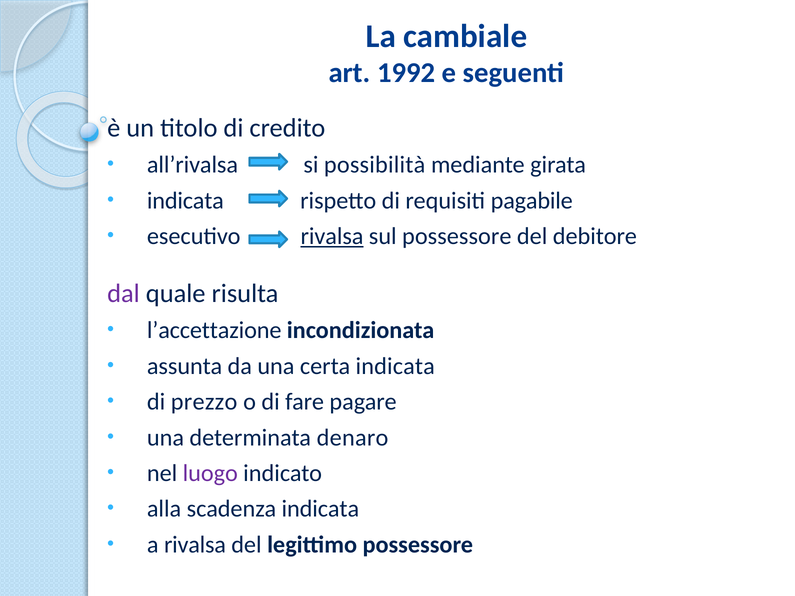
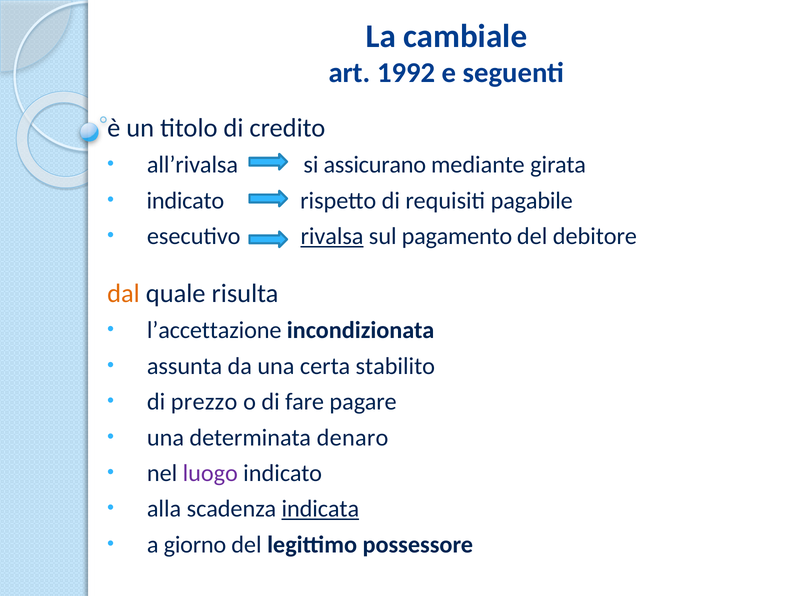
possibilità: possibilità -> assicurano (375, 165)
indicata: indicata -> indicato (185, 201)
sul possessore: possessore -> pagamento (457, 236)
dal colour: purple -> orange (124, 294)
certa indicata: indicata -> stabilito (395, 366)
indicata underline: none -> present (320, 509)
a rivalsa: rivalsa -> giorno (195, 545)
